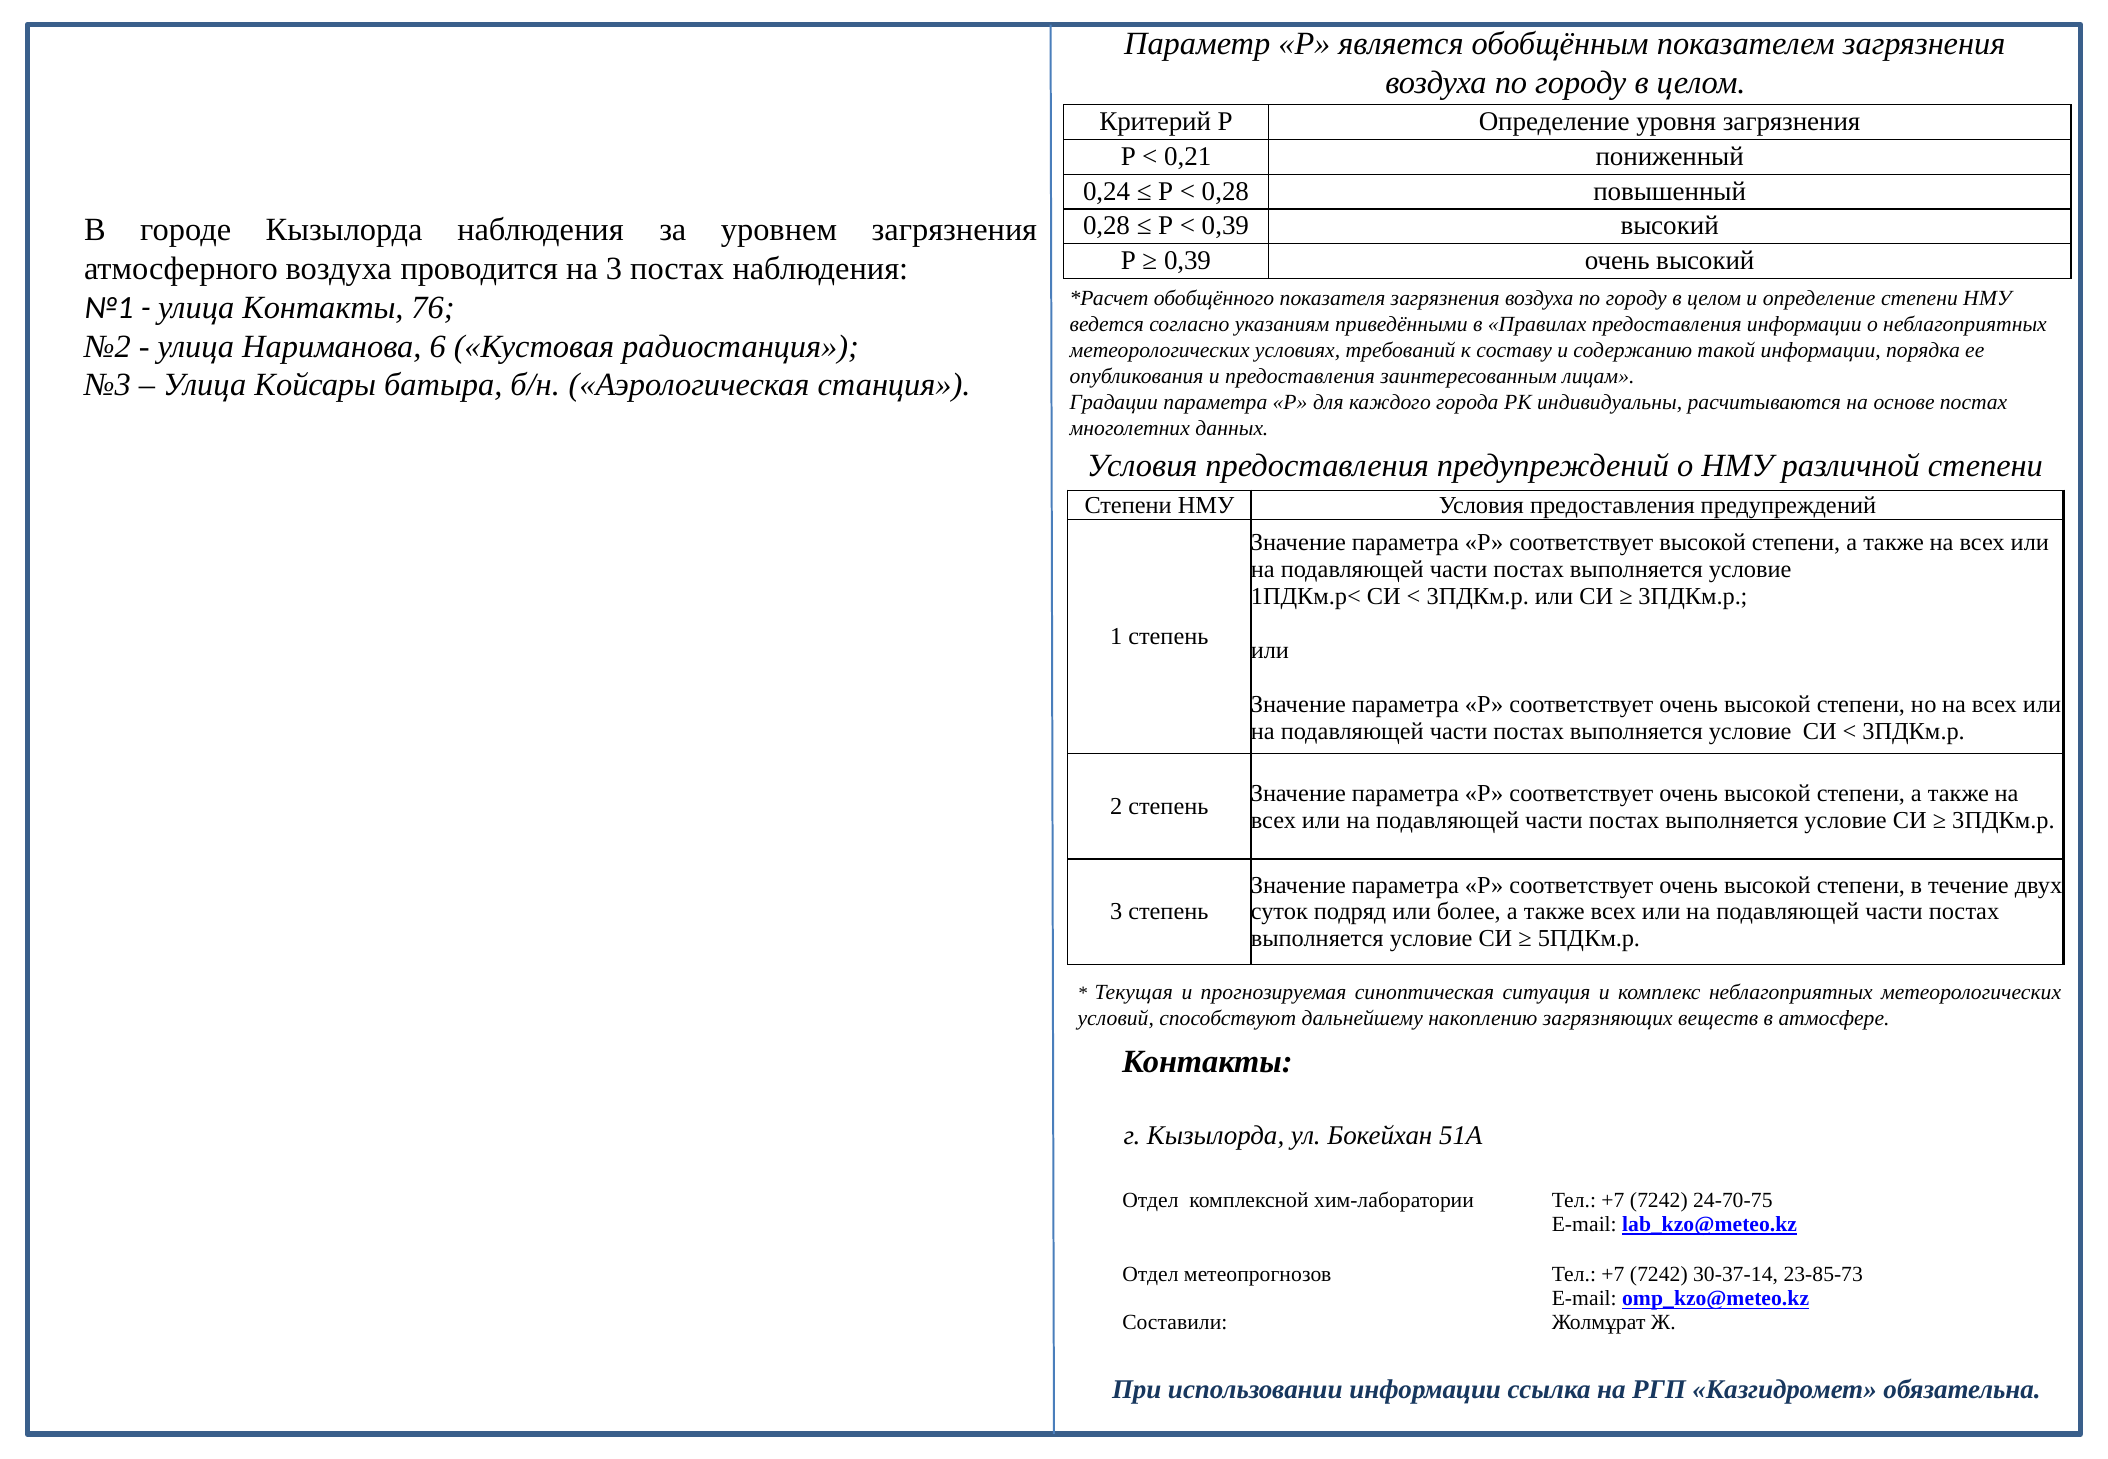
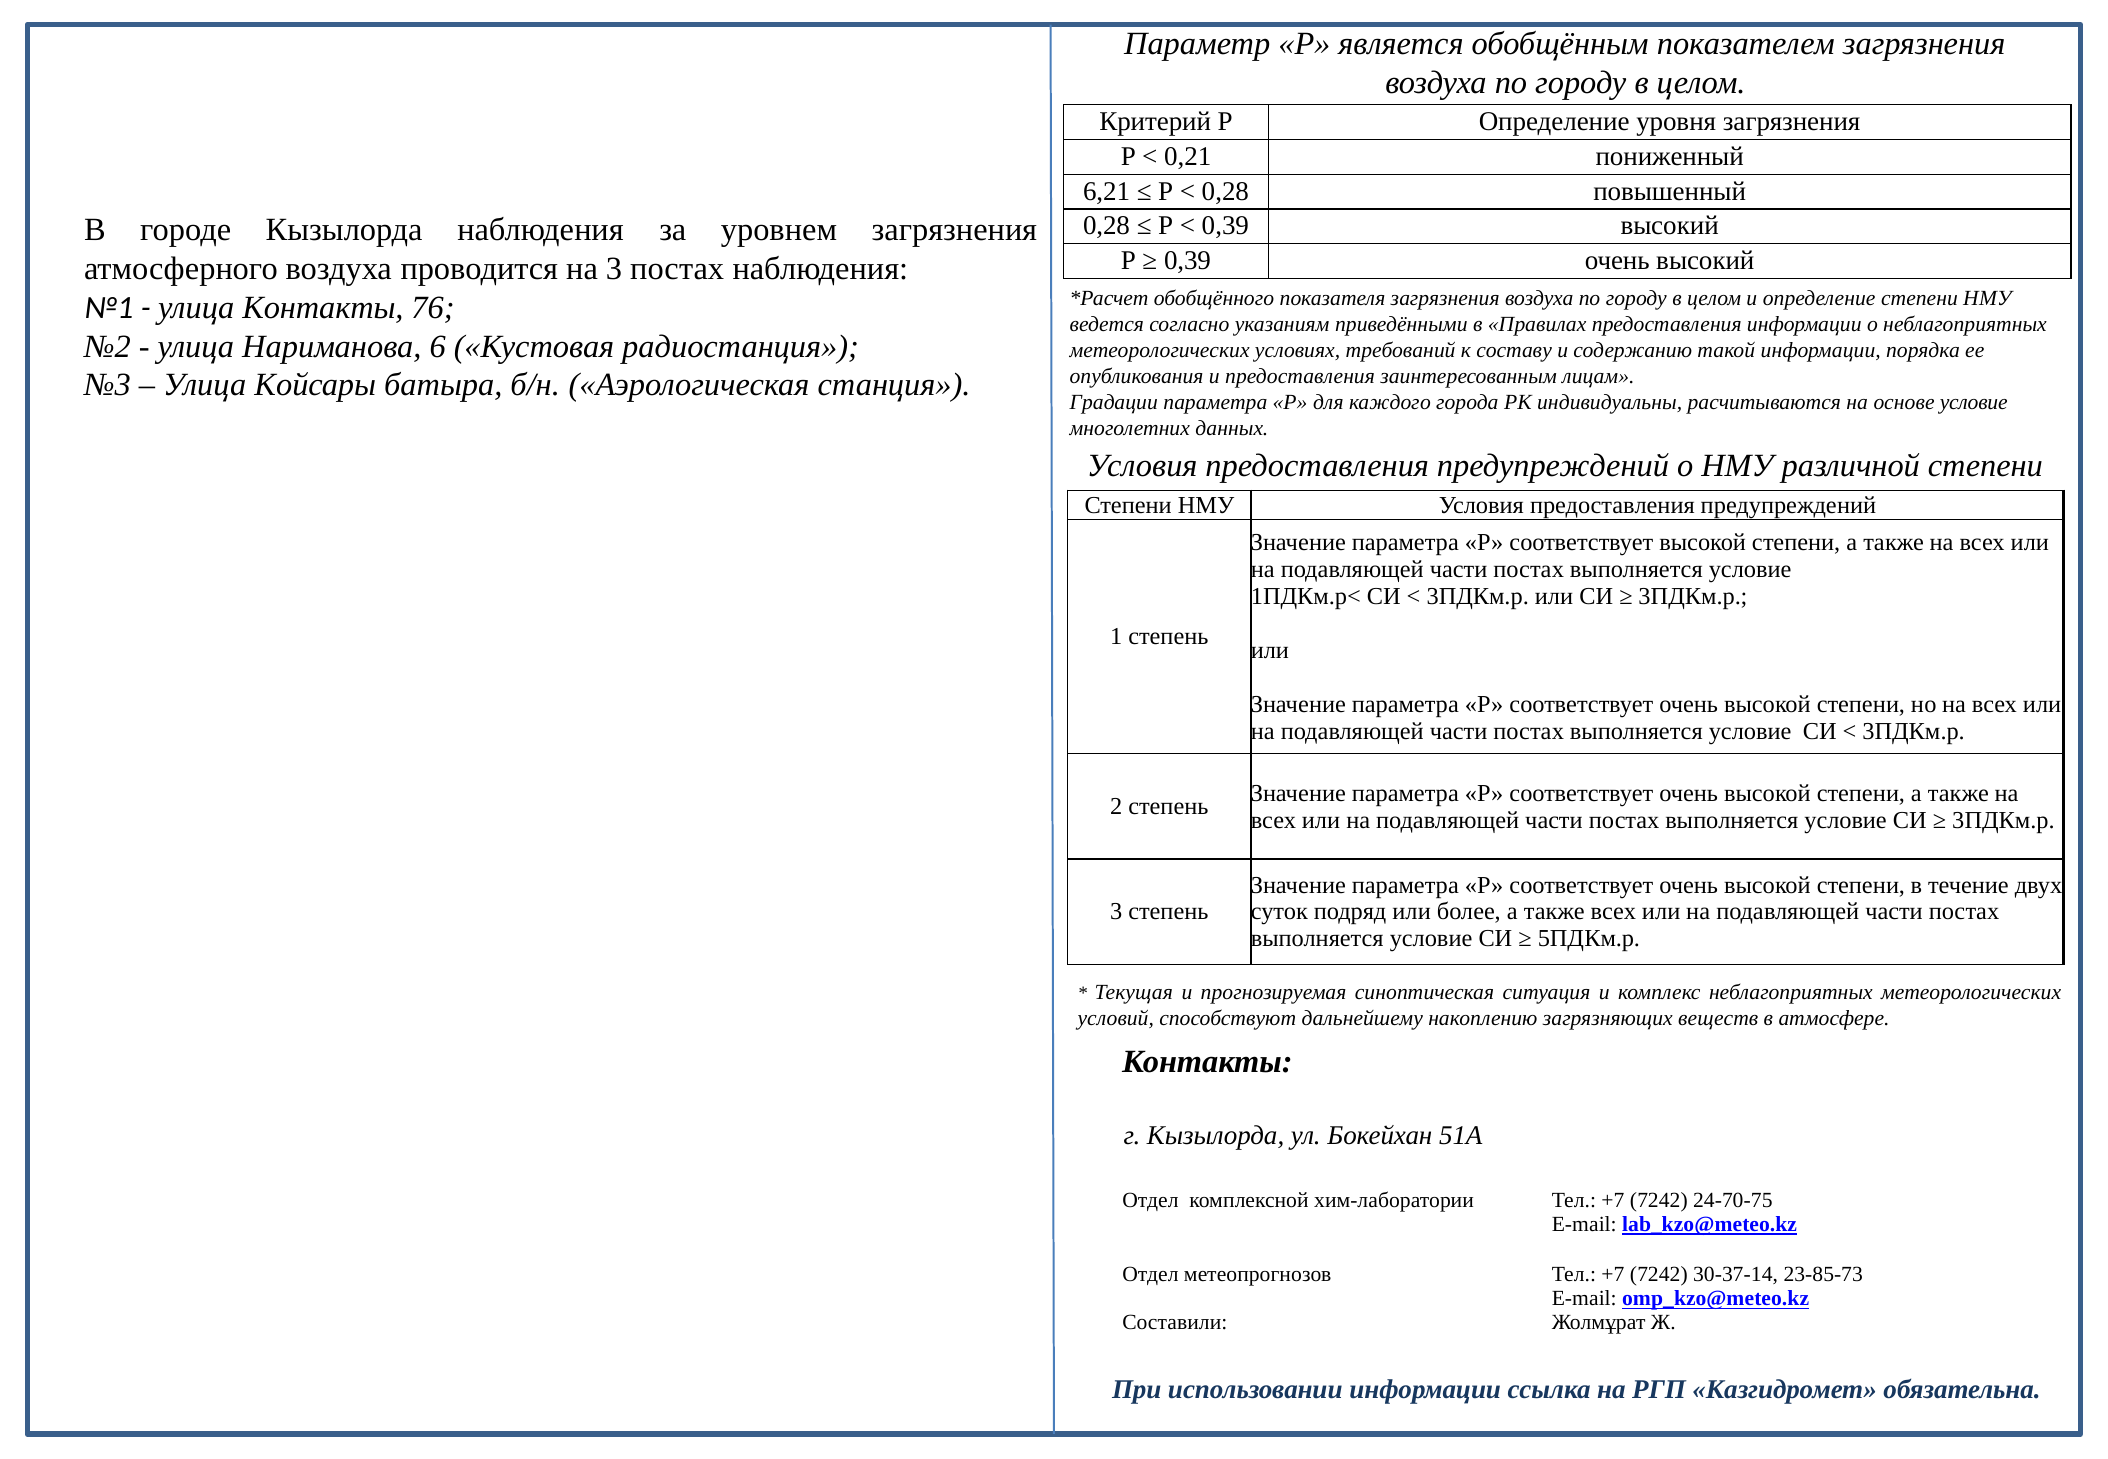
0,24: 0,24 -> 6,21 (1107, 191)
основе постах: постах -> условие (1974, 402)
